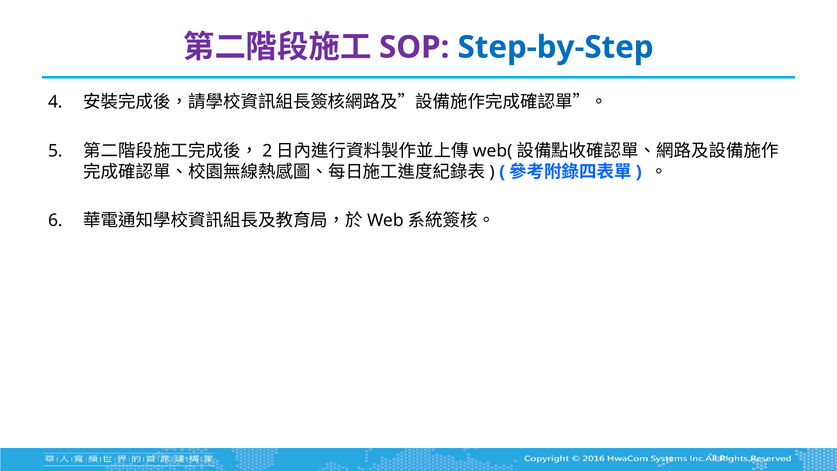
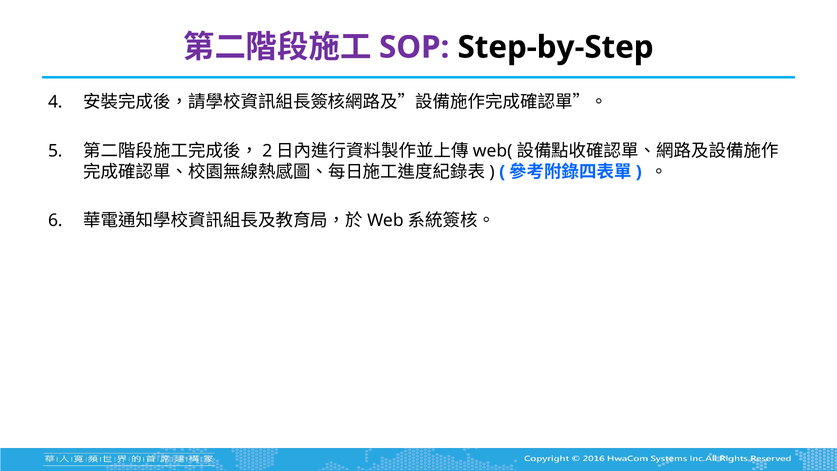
Step-by-Step colour: blue -> black (556, 47)
